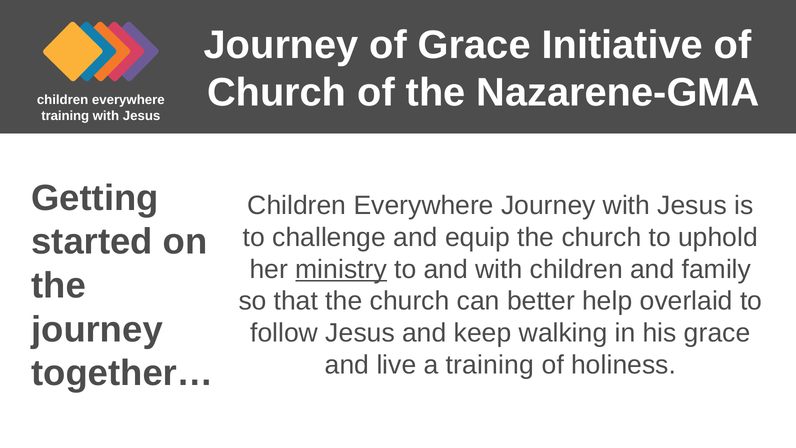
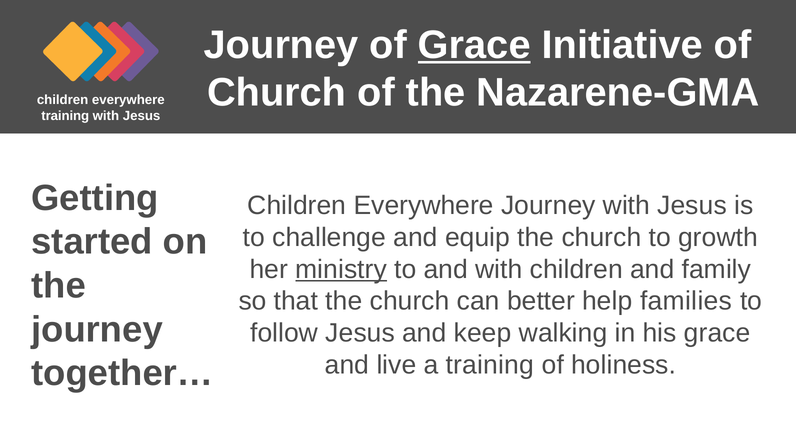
Grace underline: none -> present (474, 45)
uphold: uphold -> growth (718, 237)
overlaid: overlaid -> families (686, 301)
